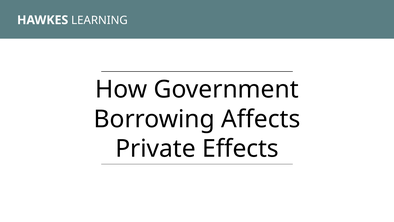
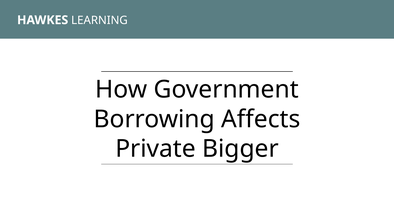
Effects: Effects -> Bigger (240, 148)
